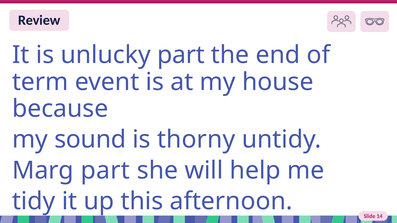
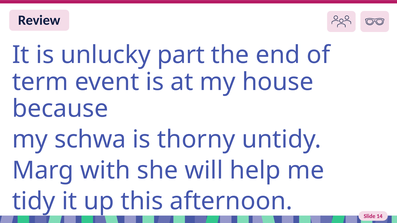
sound: sound -> schwa (90, 140)
Marg part: part -> with (105, 171)
